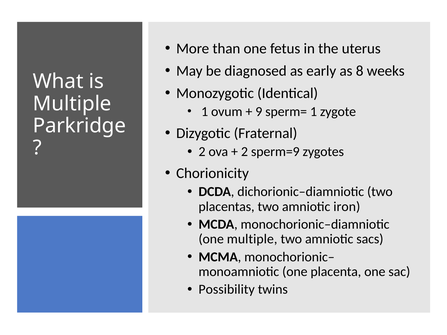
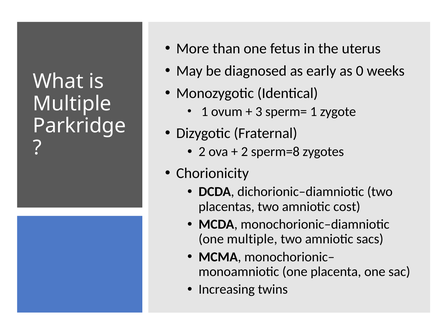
8: 8 -> 0 (360, 71)
9: 9 -> 3 (259, 112)
sperm=9: sperm=9 -> sperm=8 (275, 152)
iron: iron -> cost (347, 207)
Possibility: Possibility -> Increasing (227, 290)
